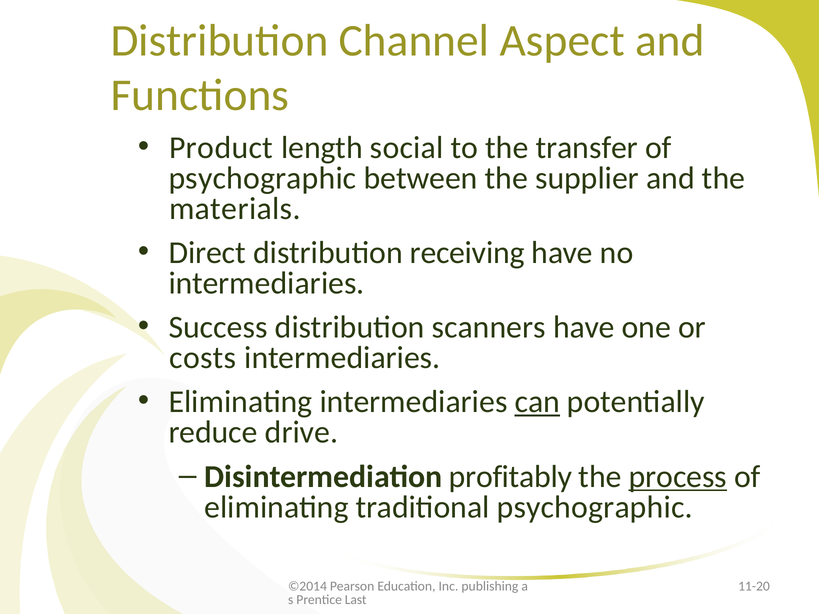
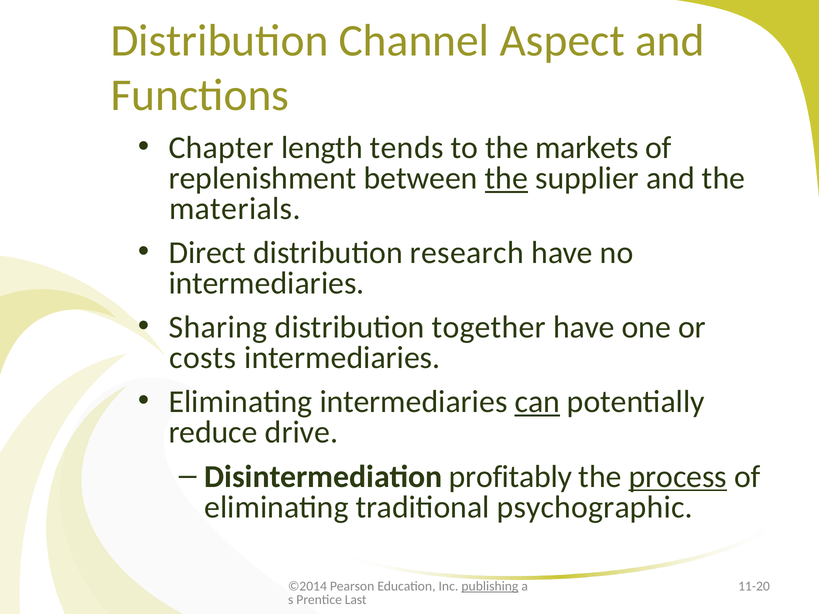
Product: Product -> Chapter (221, 148)
social: social -> tends (407, 148)
transfer: transfer -> markets (587, 148)
psychographic: psychographic -> replenishment (263, 178)
the underline: none -> present (506, 178)
receiving: receiving -> research (467, 253)
Success: Success -> Sharing (218, 327)
scanners: scanners -> together (489, 327)
publishing underline: none -> present (490, 586)
